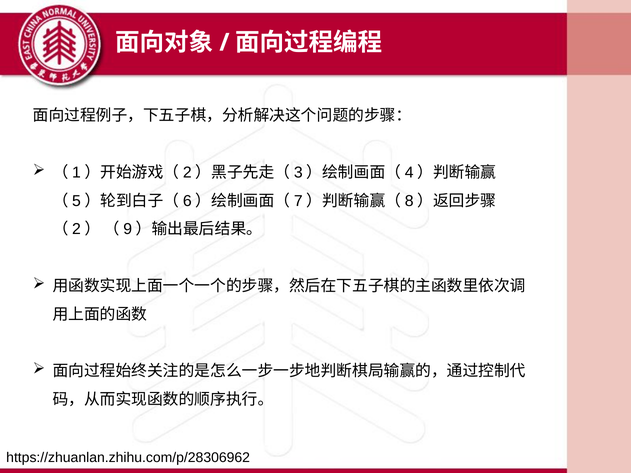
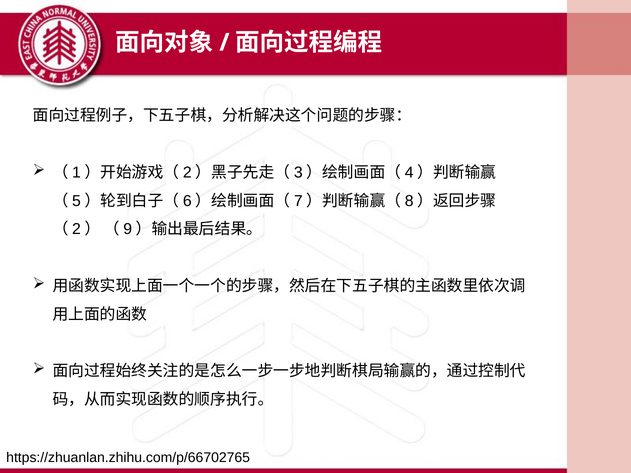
https://zhuanlan.zhihu.com/p/28306962: https://zhuanlan.zhihu.com/p/28306962 -> https://zhuanlan.zhihu.com/p/66702765 (128, 458)
